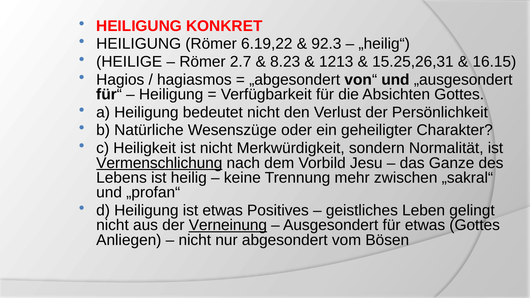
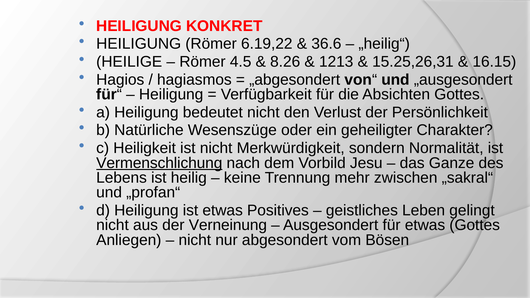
92.3: 92.3 -> 36.6 (326, 44)
2.7: 2.7 -> 4.5 (241, 62)
8.23: 8.23 -> 8.26 (285, 62)
Verneinung underline: present -> none (228, 225)
